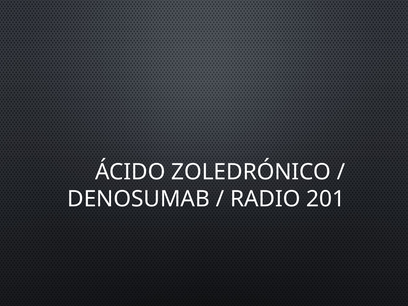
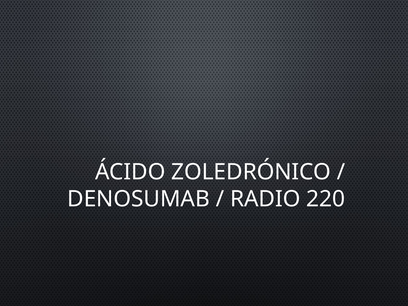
201: 201 -> 220 (326, 199)
